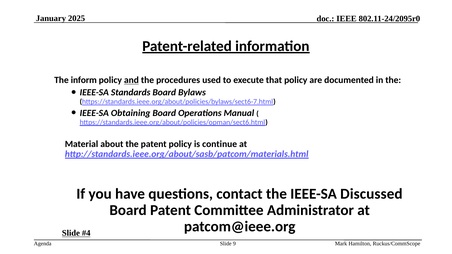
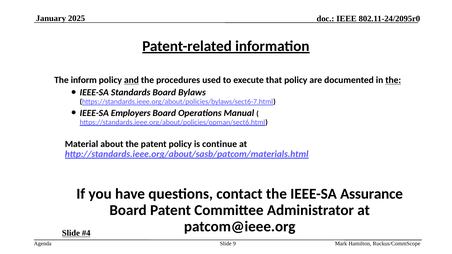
the underline: none -> present (393, 80)
Obtaining: Obtaining -> Employers (131, 113)
Discussed: Discussed -> Assurance (372, 194)
